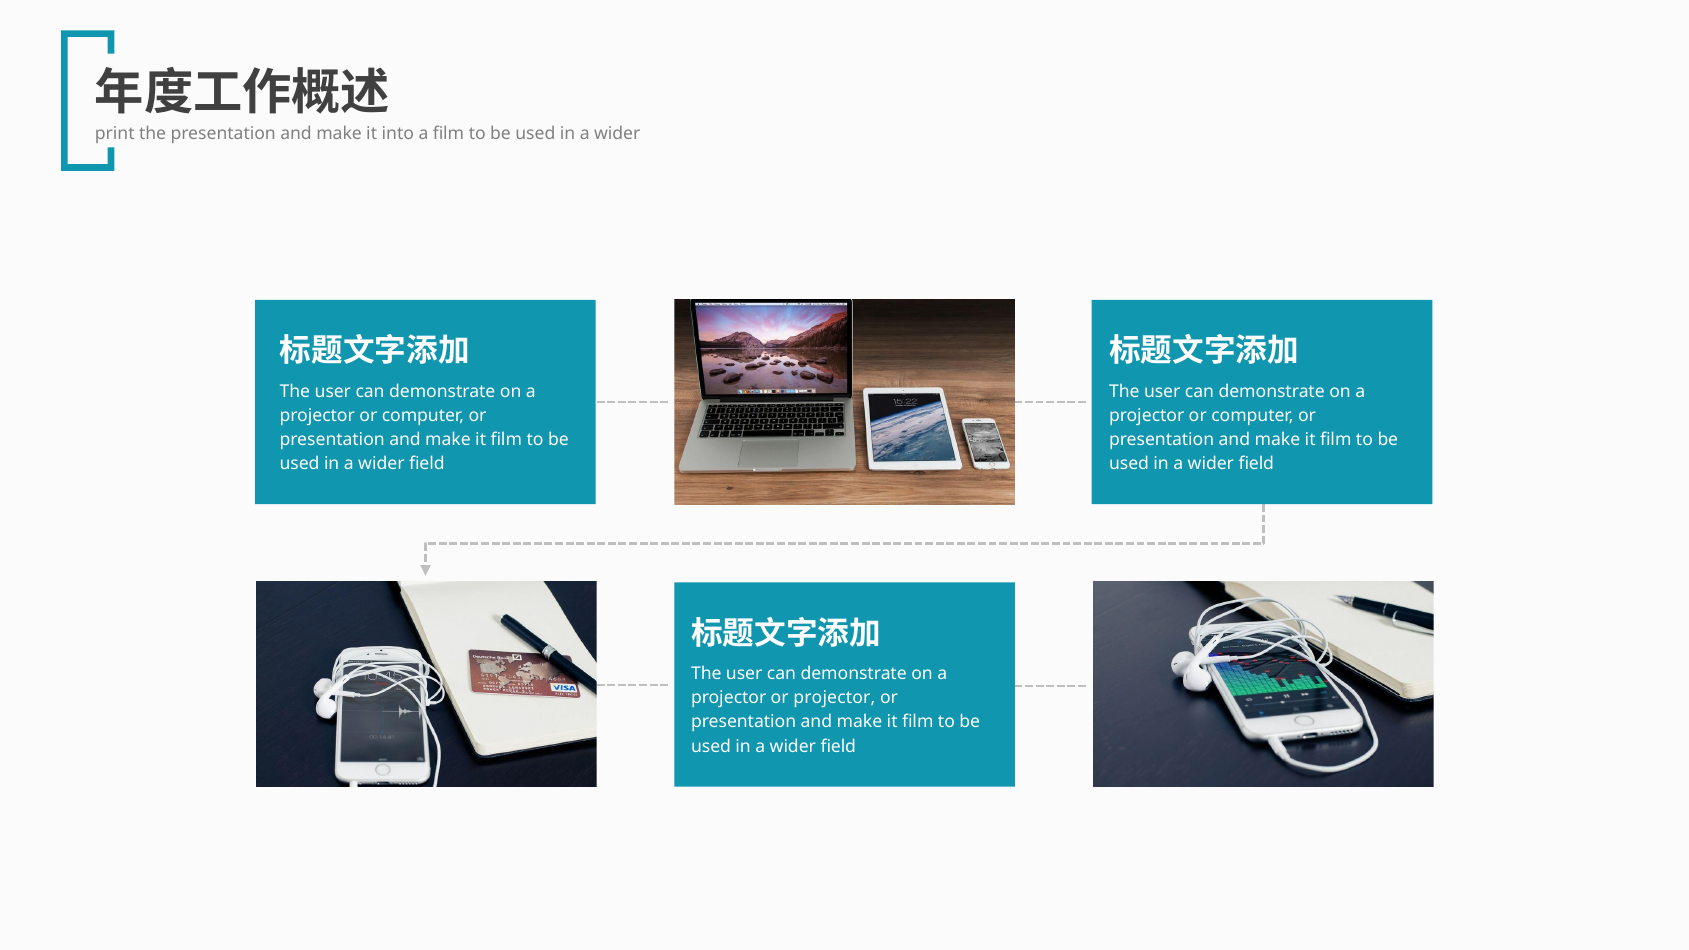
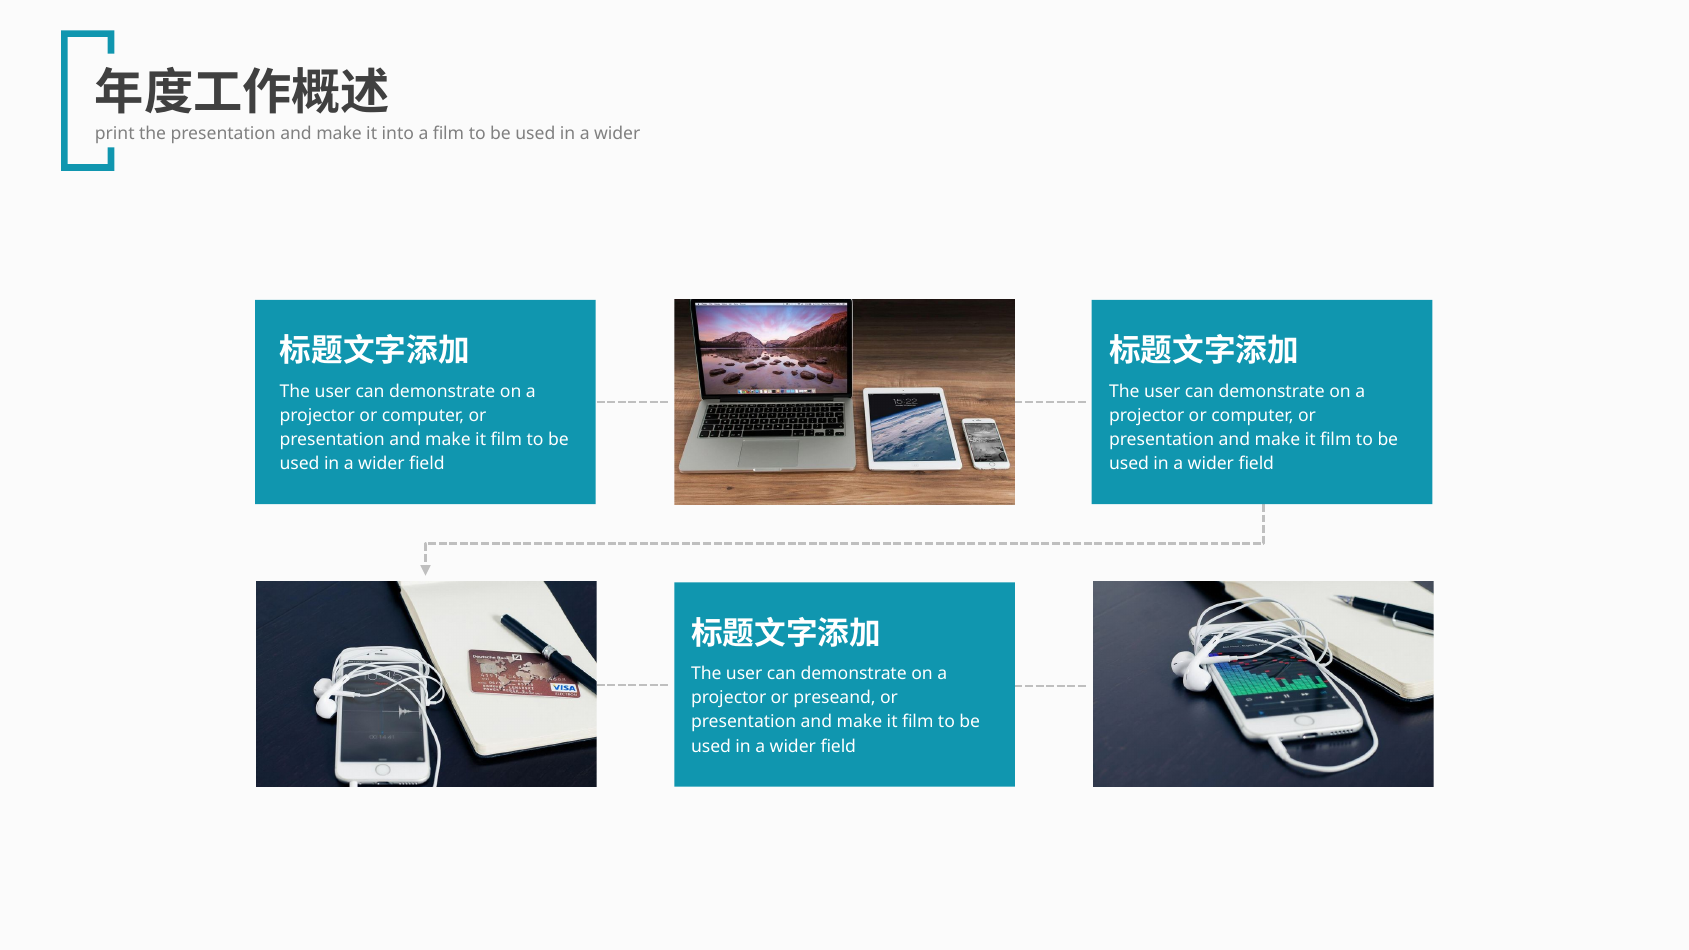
or projector: projector -> preseand (834, 698)
